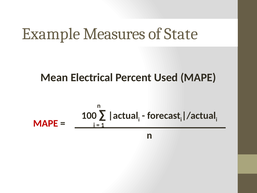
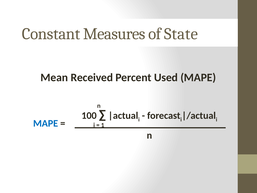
Example: Example -> Constant (51, 34)
Electrical: Electrical -> Received (92, 77)
MAPE colour: red -> blue (46, 123)
